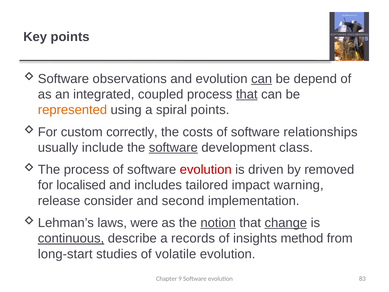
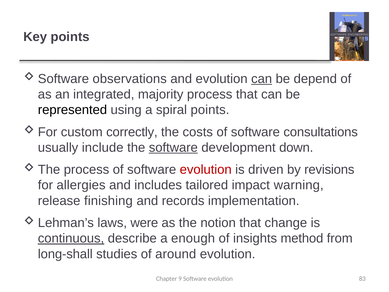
coupled: coupled -> majority (161, 94)
that underline: present -> none (247, 94)
represented colour: orange -> black (72, 110)
relationships: relationships -> consultations (321, 132)
class: class -> down (296, 147)
removed: removed -> revisions (329, 169)
localised: localised -> allergies (81, 185)
consider: consider -> finishing (108, 201)
second: second -> records (183, 201)
notion underline: present -> none (218, 223)
change underline: present -> none (286, 223)
records: records -> enough (193, 238)
long-start: long-start -> long-shall (65, 254)
volatile: volatile -> around (176, 254)
